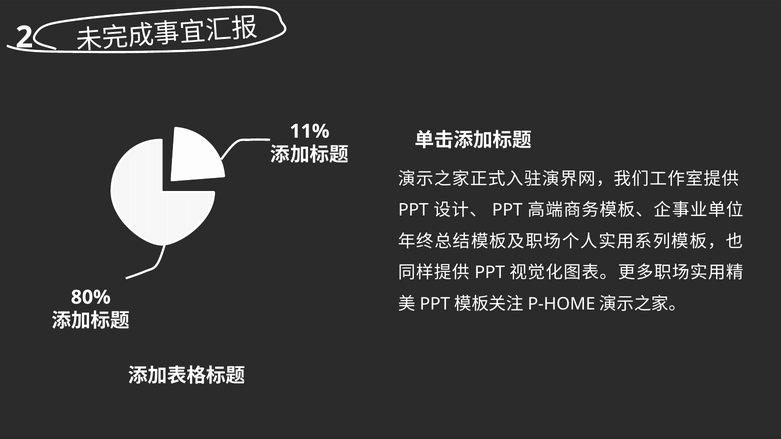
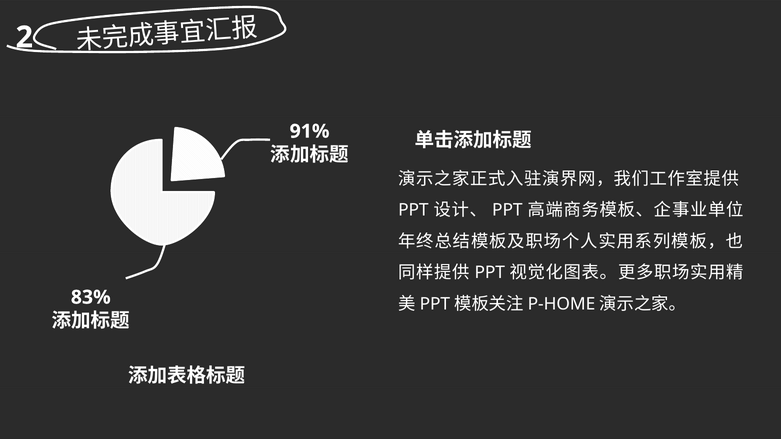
11%: 11% -> 91% (310, 131)
80%: 80% -> 83% (91, 298)
